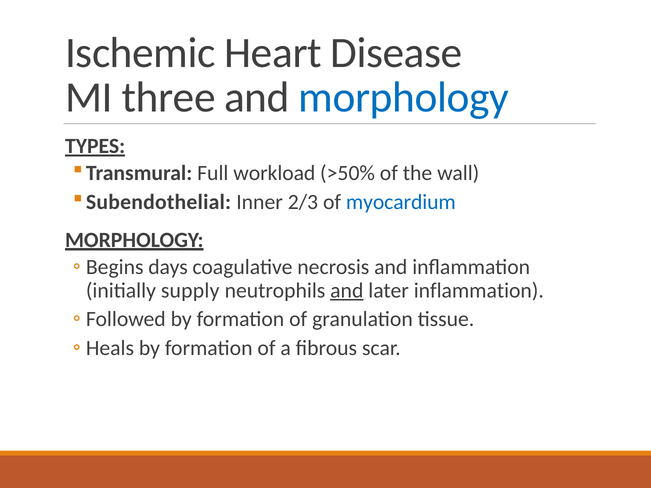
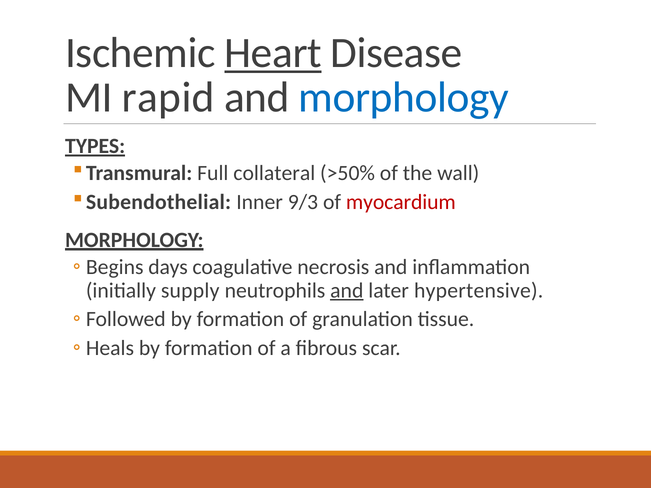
Heart underline: none -> present (273, 53)
three: three -> rapid (168, 97)
workload: workload -> collateral (274, 173)
2/3: 2/3 -> 9/3 (303, 202)
myocardium colour: blue -> red (401, 202)
later inflammation: inflammation -> hypertensive (479, 291)
